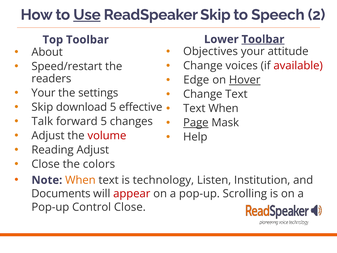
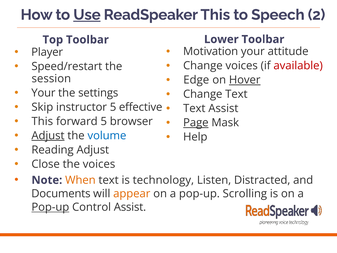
ReadSpeaker Skip: Skip -> This (215, 15)
Toolbar underline: present -> none (263, 39)
Objectives: Objectives -> Motivation (211, 51)
About: About -> Player (47, 52)
readers: readers -> session (51, 78)
download: download -> instructor (82, 107)
Text When: When -> Assist (223, 108)
Talk: Talk -> This (42, 121)
changes: changes -> browser (131, 121)
Adjust underline: none -> present (48, 135)
volume colour: red -> blue (107, 135)
the colors: colors -> voices (99, 164)
Institution: Institution -> Distracted (262, 180)
appear colour: red -> orange (132, 193)
Pop-up underline: none -> present (50, 207)
Control Close: Close -> Assist (130, 207)
